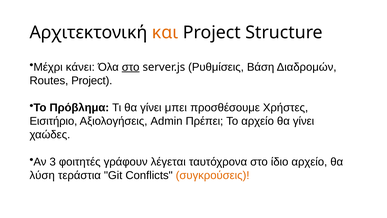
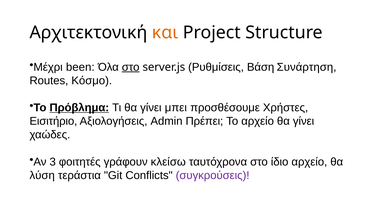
κάνει: κάνει -> been (80, 67)
Διαδρομών: Διαδρομών -> Συνάρτηση (307, 67)
Routes Project: Project -> Κόσμο (92, 80)
Πρόβλημα underline: none -> present (79, 107)
λέγεται: λέγεται -> κλείσω (168, 162)
συγκρούσεις colour: orange -> purple (213, 175)
